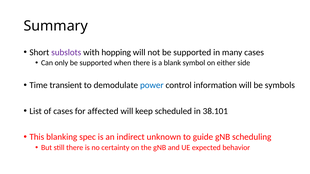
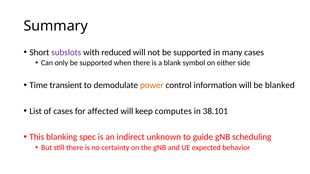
hopping: hopping -> reduced (116, 52)
power colour: blue -> orange (152, 85)
symbols: symbols -> blanked (280, 85)
scheduled: scheduled -> computes (173, 111)
